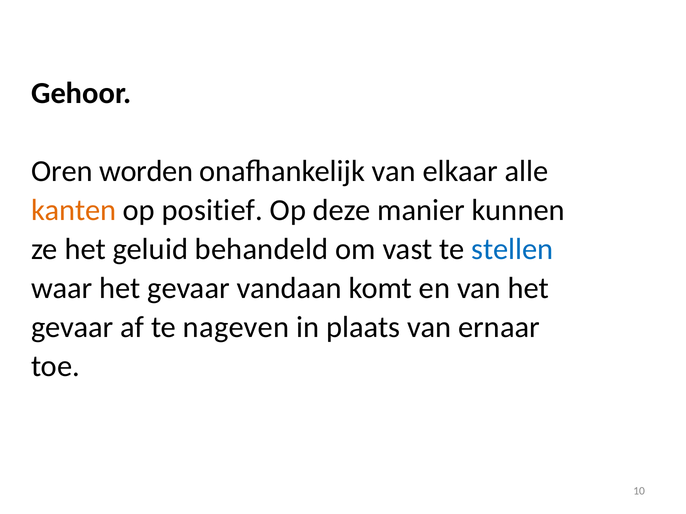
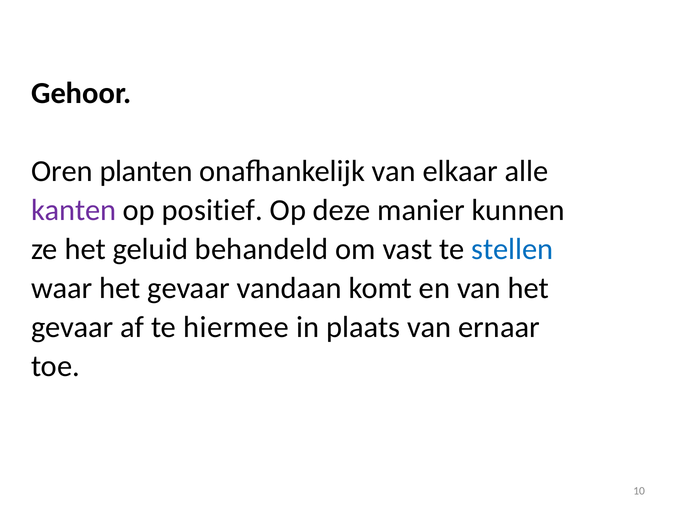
worden: worden -> planten (146, 171)
kanten colour: orange -> purple (74, 210)
nageven: nageven -> hiermee (236, 328)
